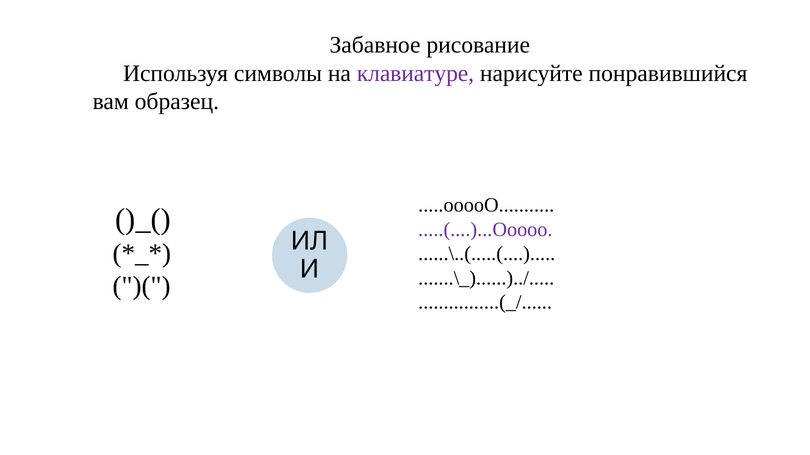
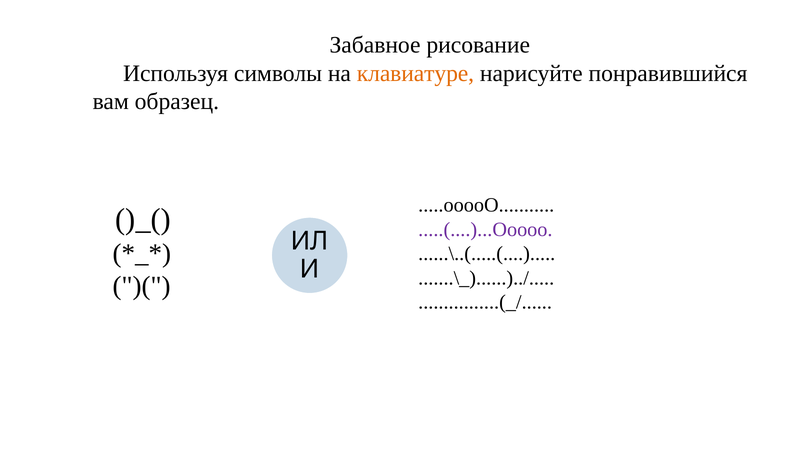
клавиатуре colour: purple -> orange (415, 73)
